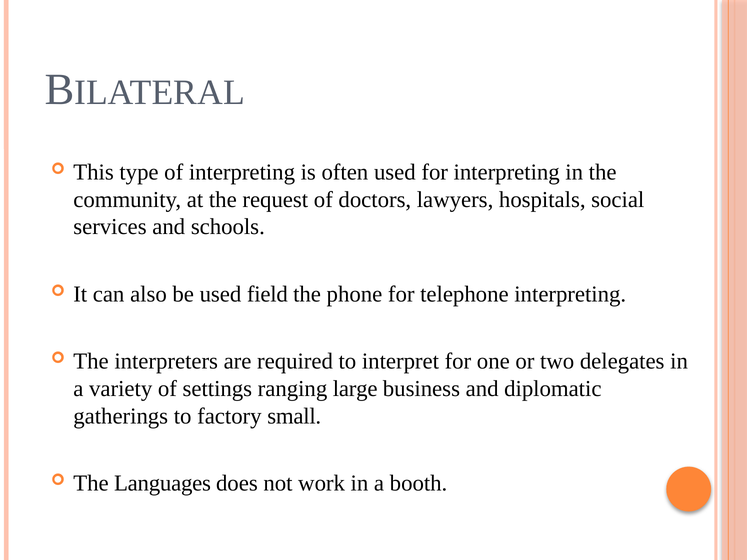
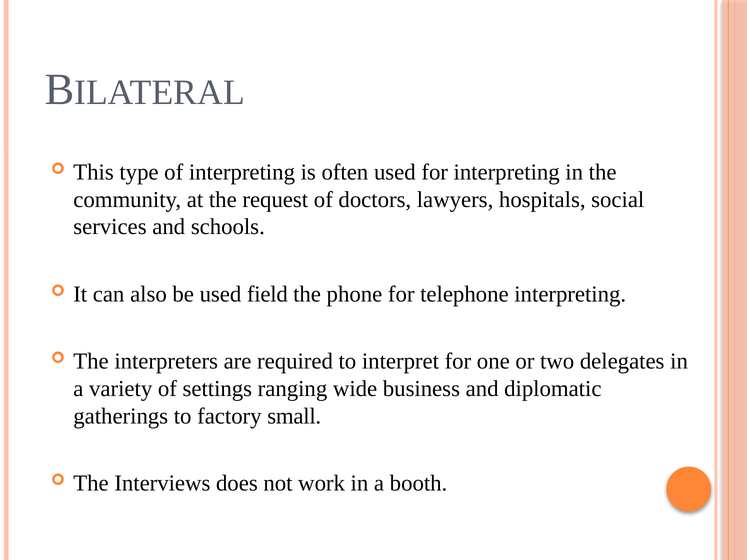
large: large -> wide (355, 389)
Languages: Languages -> Interviews (162, 483)
